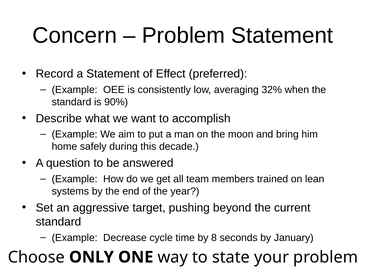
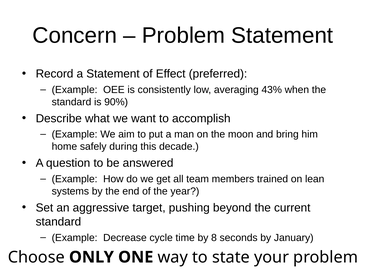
32%: 32% -> 43% (272, 90)
